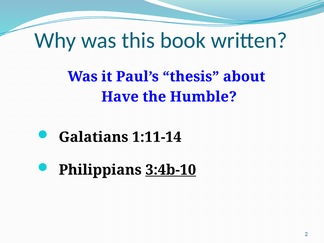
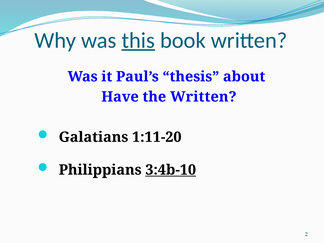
this underline: none -> present (138, 40)
the Humble: Humble -> Written (203, 97)
1:11-14: 1:11-14 -> 1:11-20 (157, 137)
